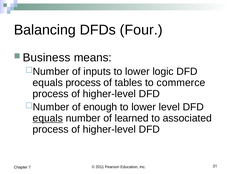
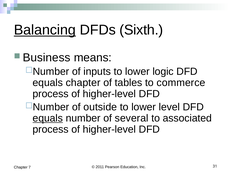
Balancing underline: none -> present (45, 30)
Four: Four -> Sixth (141, 30)
equals process: process -> chapter (83, 82)
enough: enough -> outside (100, 107)
learned: learned -> several (132, 118)
